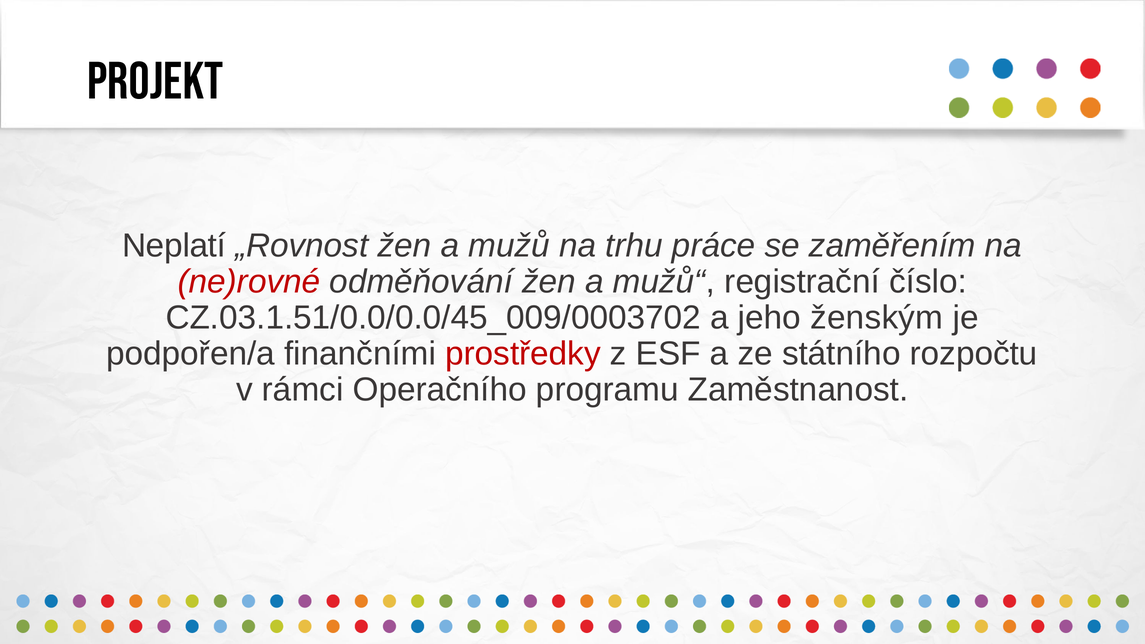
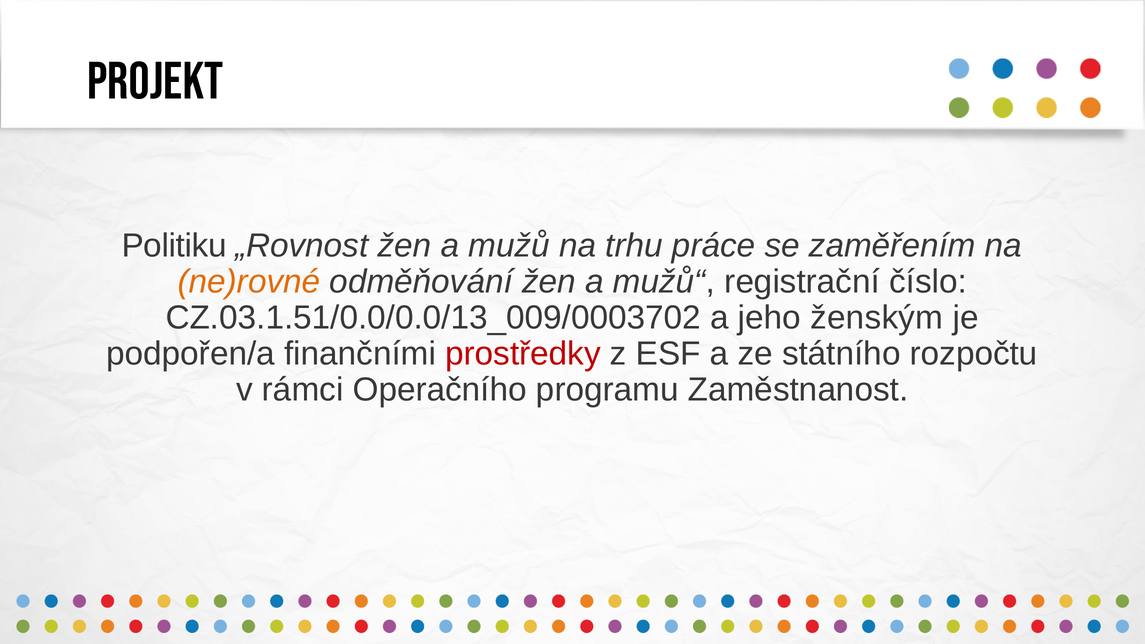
Neplatí: Neplatí -> Politiku (174, 246)
ne)rovné colour: red -> orange (249, 282)
CZ.03.1.51/0.0/0.0/45_009/0003702: CZ.03.1.51/0.0/0.0/45_009/0003702 -> CZ.03.1.51/0.0/0.0/13_009/0003702 (433, 318)
